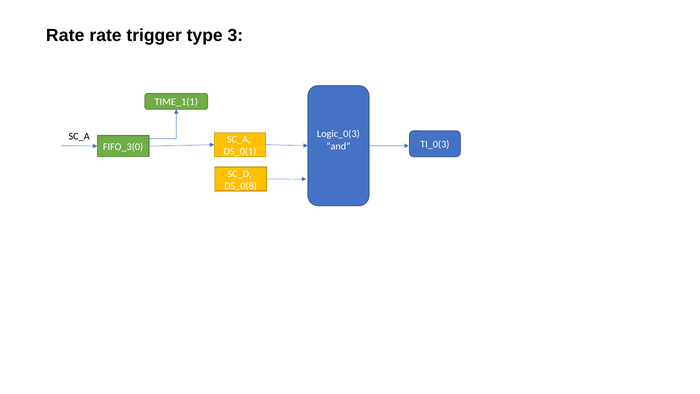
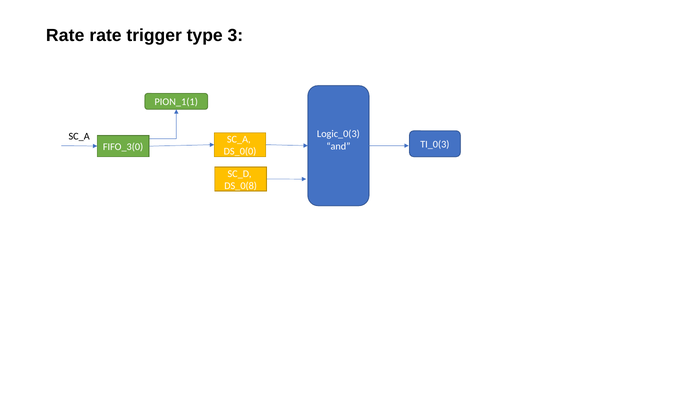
TIME_1(1: TIME_1(1 -> PION_1(1 (176, 102)
DS_0(1: DS_0(1 -> DS_0(0 (240, 151)
